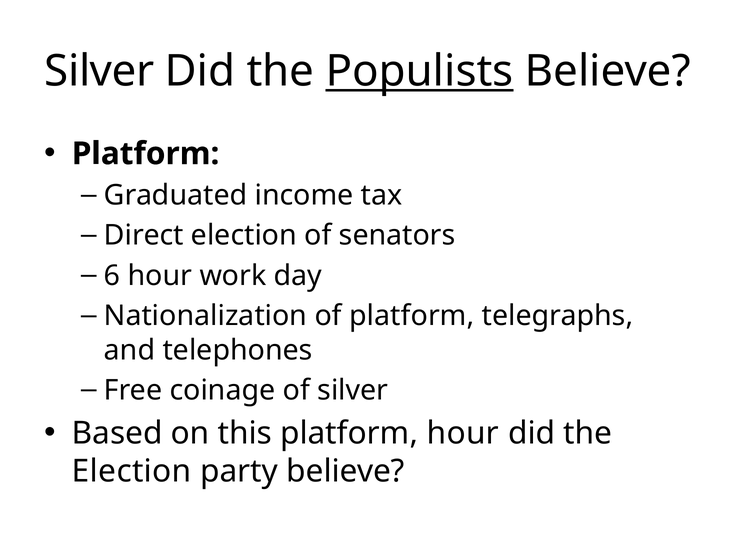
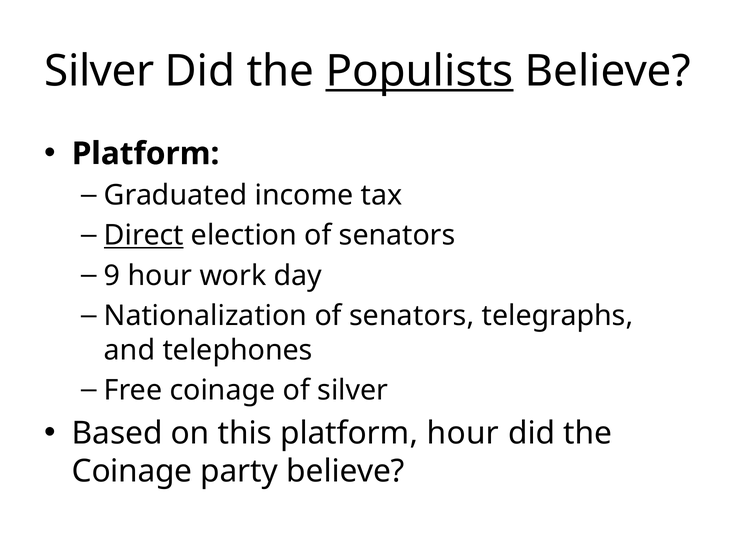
Direct underline: none -> present (144, 236)
6: 6 -> 9 (112, 276)
Nationalization of platform: platform -> senators (412, 316)
Election: Election -> Coinage (132, 471)
